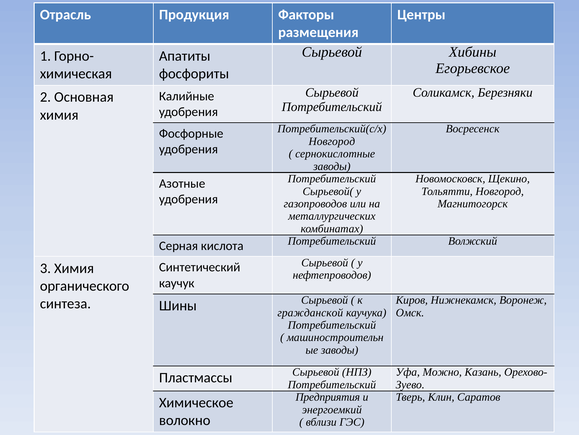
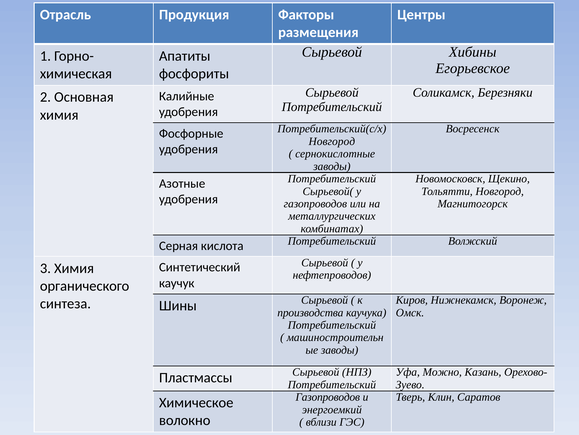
гражданской: гражданской -> производства (310, 312)
Предприятия: Предприятия -> Газопроводов (328, 397)
